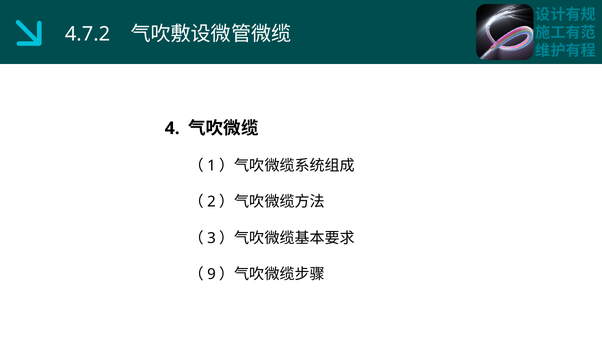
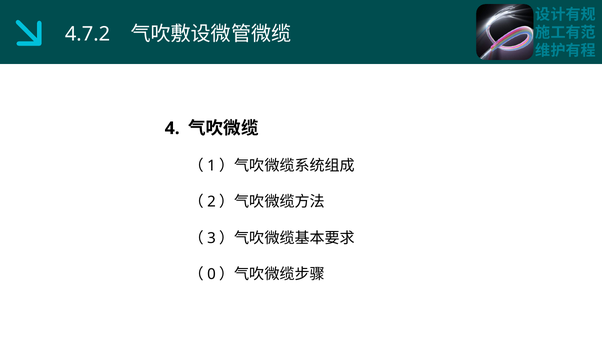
9: 9 -> 0 (211, 274)
